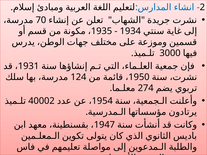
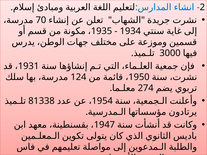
40002: 40002 -> 81338 (41, 101)
